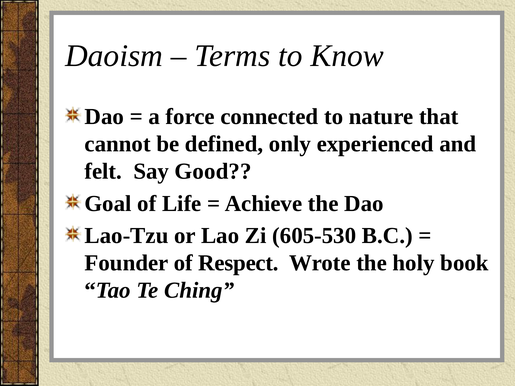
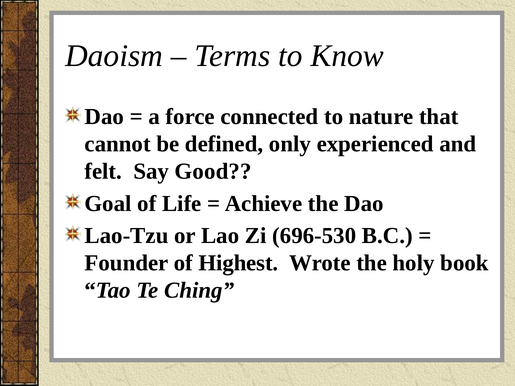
605-530: 605-530 -> 696-530 (314, 236)
Respect: Respect -> Highest (238, 263)
